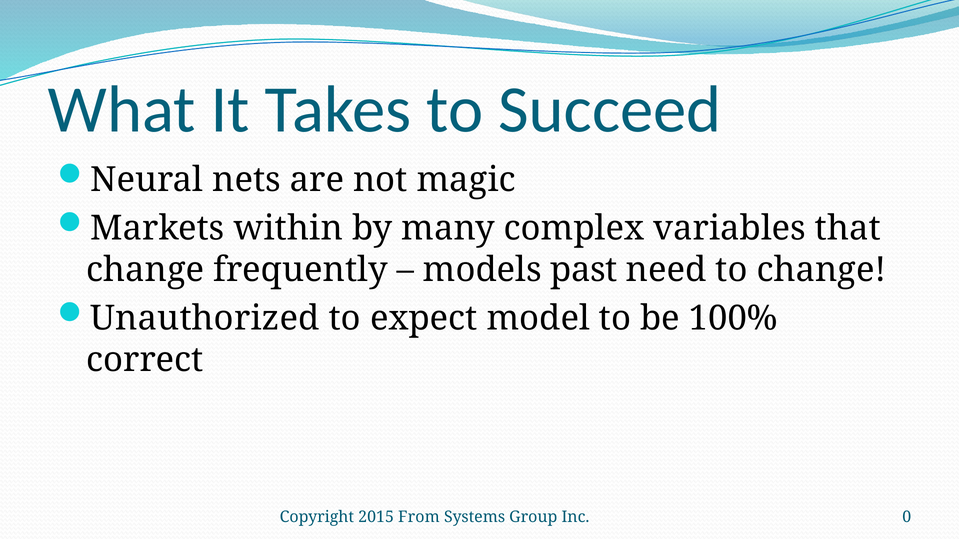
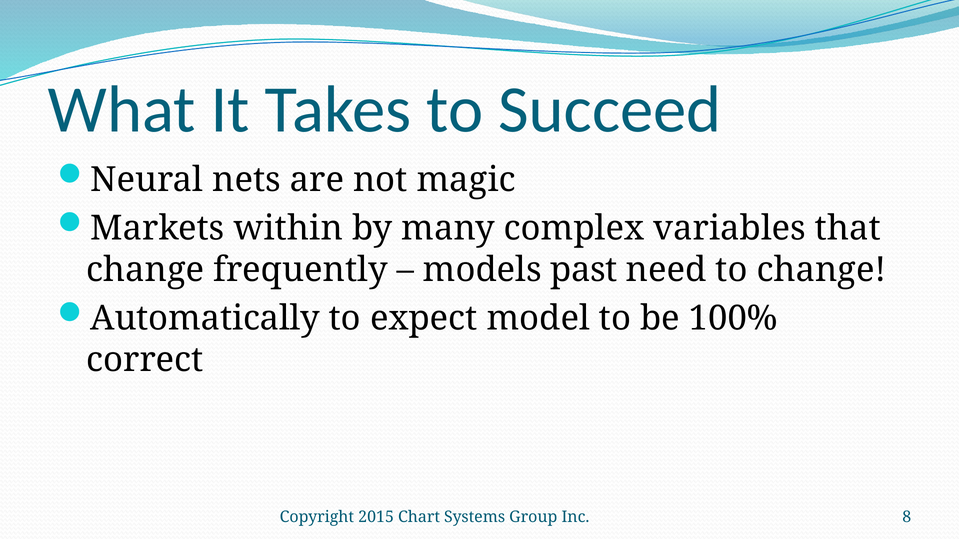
Unauthorized: Unauthorized -> Automatically (205, 319)
From: From -> Chart (419, 518)
0: 0 -> 8 (907, 518)
